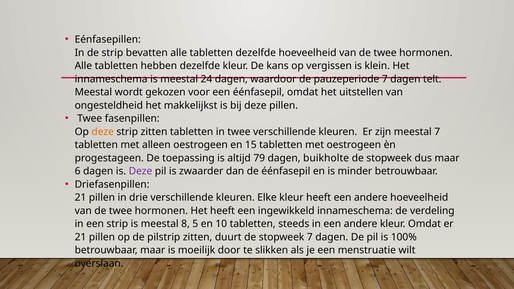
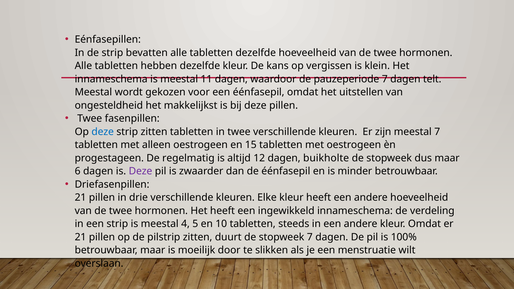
24: 24 -> 11 (206, 79)
deze colour: orange -> blue (103, 132)
toepassing: toepassing -> regelmatig (188, 158)
79: 79 -> 12 (259, 158)
8: 8 -> 4 (185, 224)
